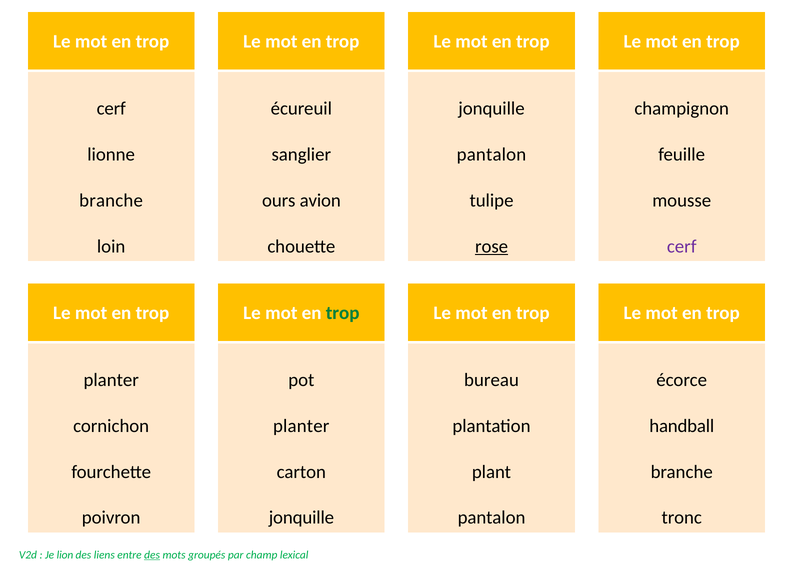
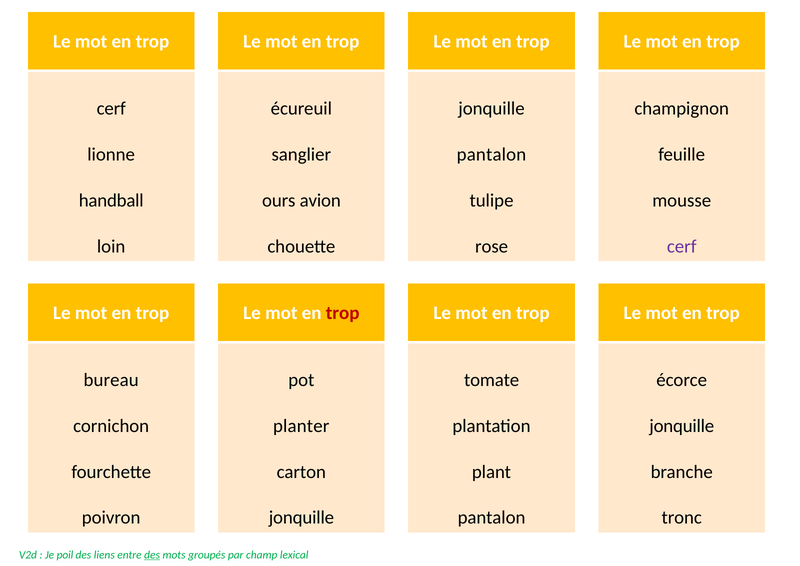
branche: branche -> handball (111, 200)
rose underline: present -> none (492, 246)
trop colour: green -> red (343, 313)
planter: planter -> bureau (111, 380)
bureau: bureau -> tomate (492, 380)
handball: handball -> jonquille (682, 426)
lion: lion -> poil (65, 555)
